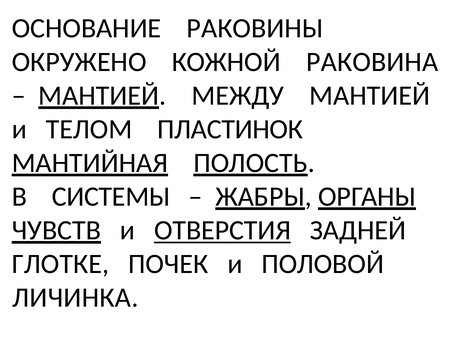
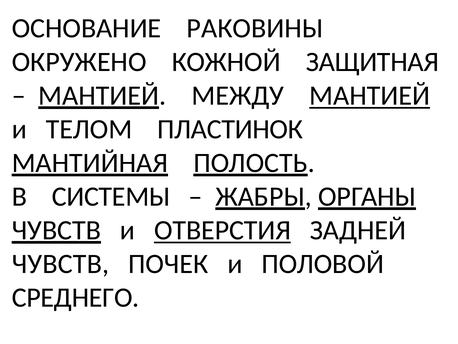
РАКОВИНА: РАКОВИНА -> ЗАЩИТНАЯ (372, 62)
МАНТИЕЙ underline: none -> present (370, 95)
ГЛОТКЕ: ГЛОТКЕ -> ЧУВСТВ (60, 264)
ЛИЧИНКА: ЛИЧИНКА -> СРЕДНЕГО (76, 297)
